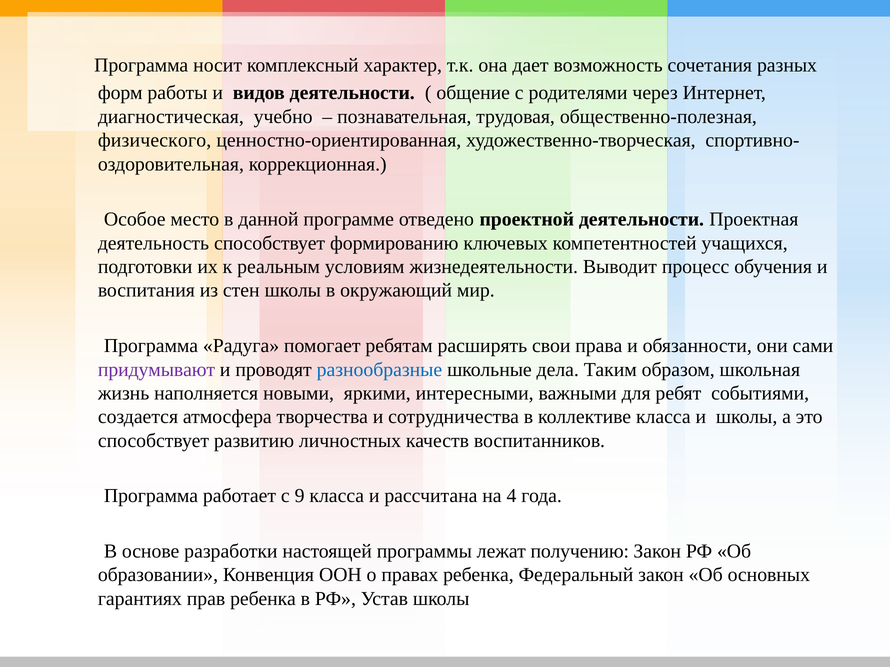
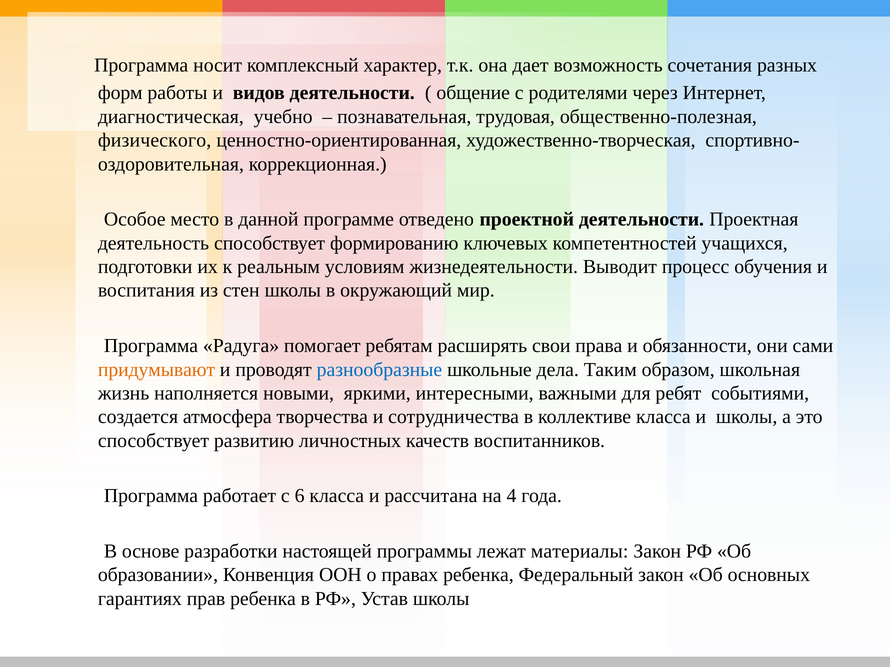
придумывают colour: purple -> orange (157, 370)
9: 9 -> 6 (300, 496)
получению: получению -> материалы (580, 552)
